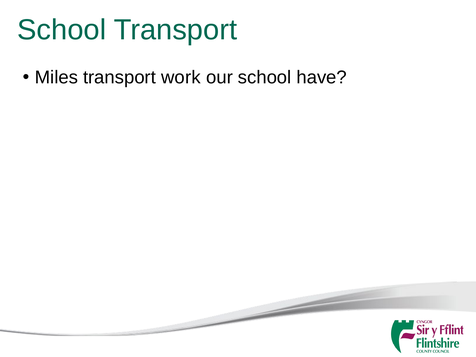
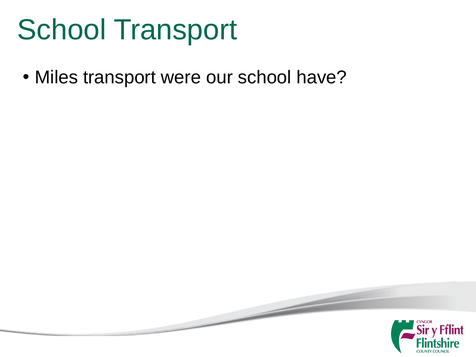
work: work -> were (181, 77)
